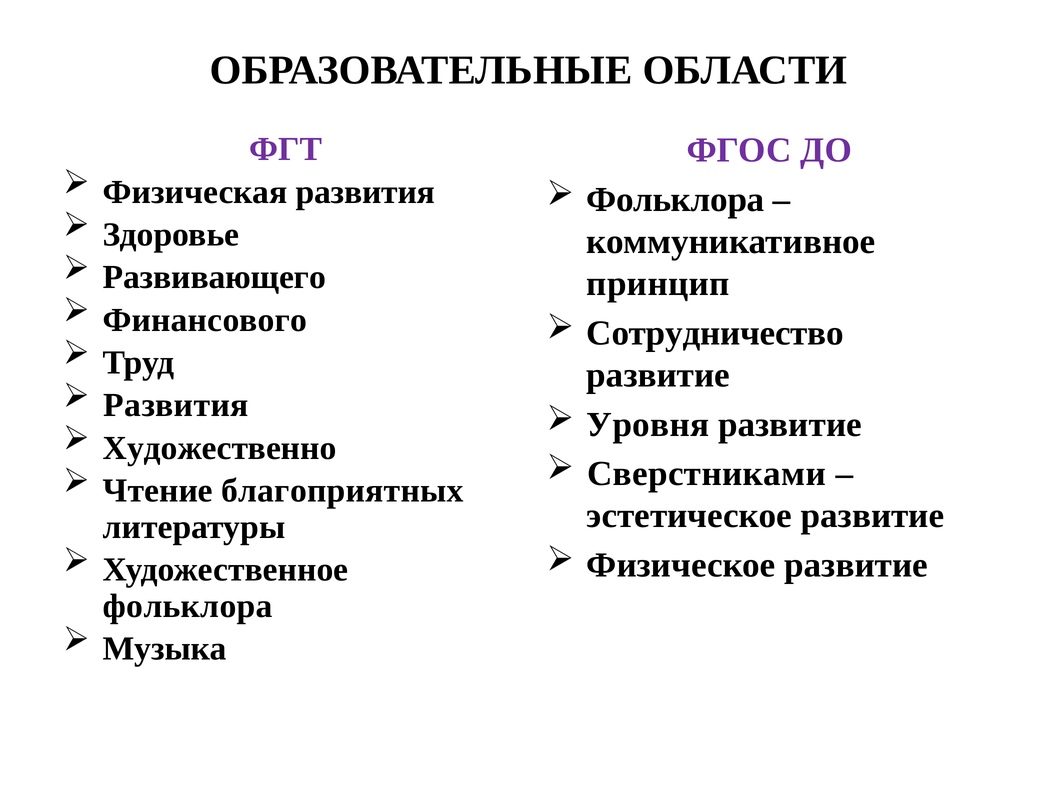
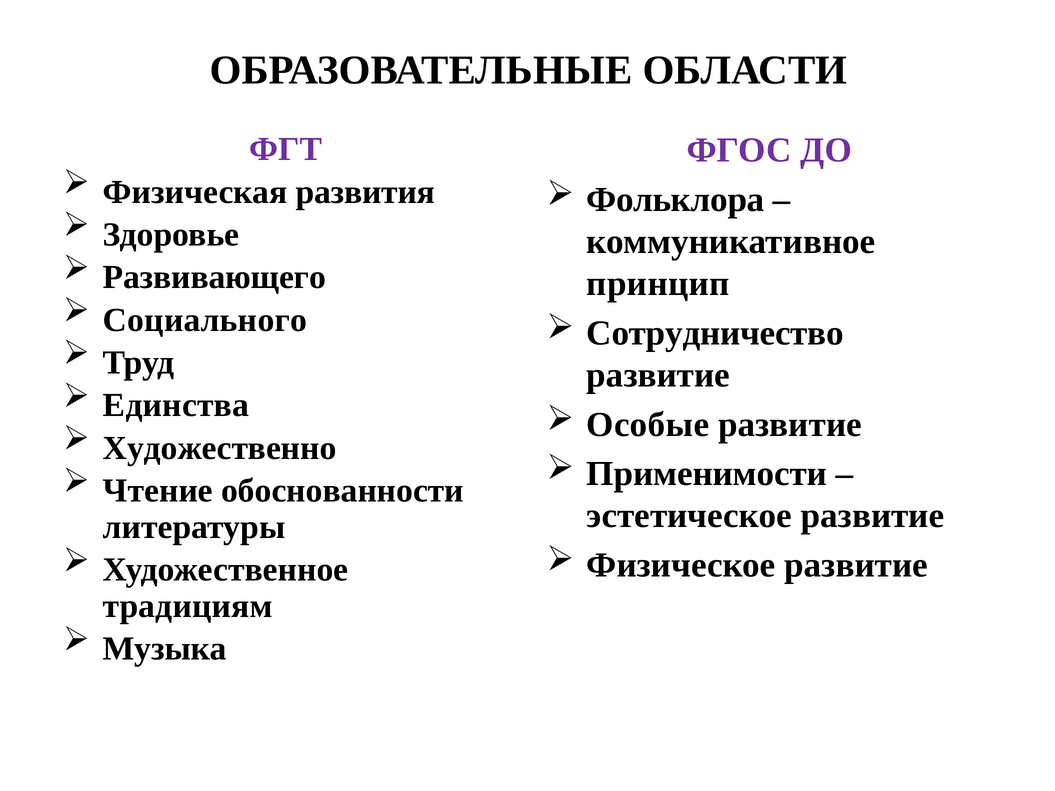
Финансового: Финансового -> Социального (205, 320)
Развития: Развития -> Единства (176, 405)
Уровня: Уровня -> Особые (648, 425)
Сверстниками: Сверстниками -> Применимости (707, 474)
благоприятных: благоприятных -> обоснованности (343, 491)
фольклора: фольклора -> традициям (188, 606)
